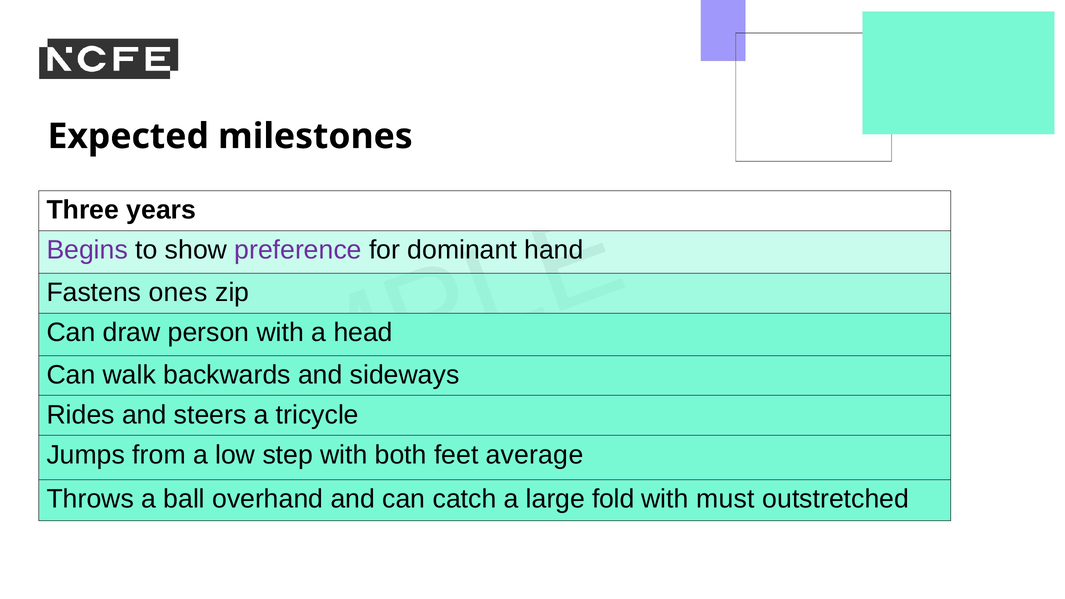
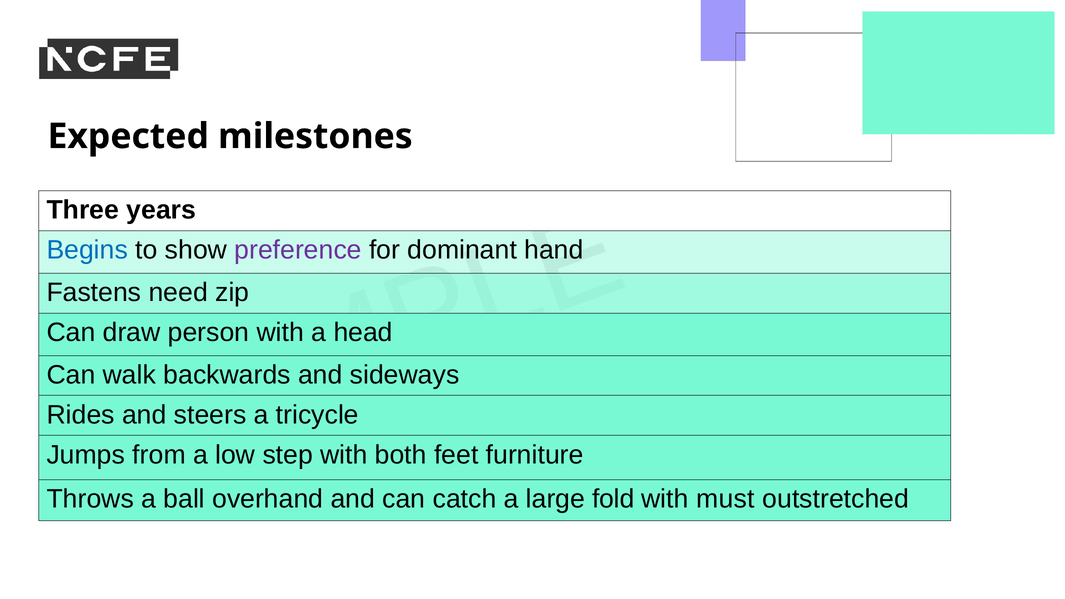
Begins colour: purple -> blue (87, 250)
ones: ones -> need (178, 293)
average: average -> furniture (535, 455)
